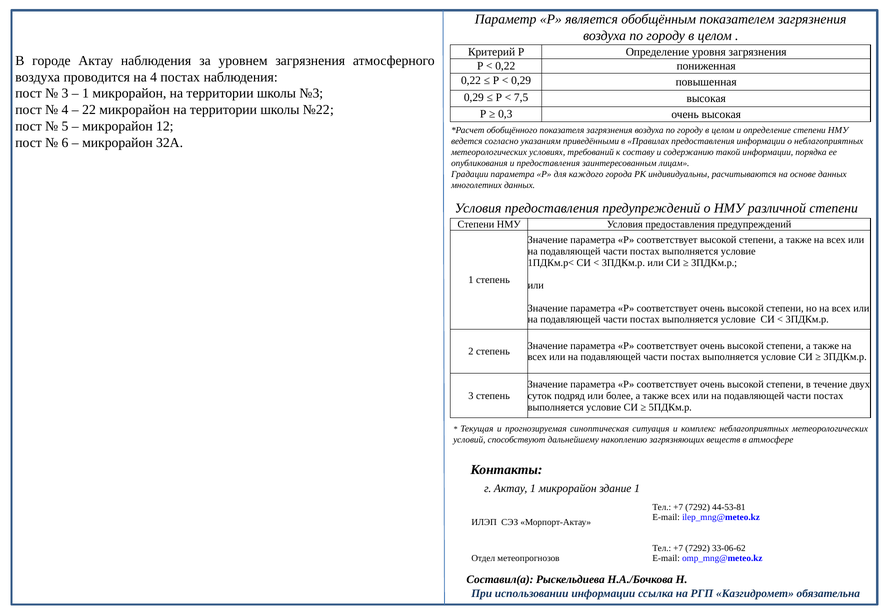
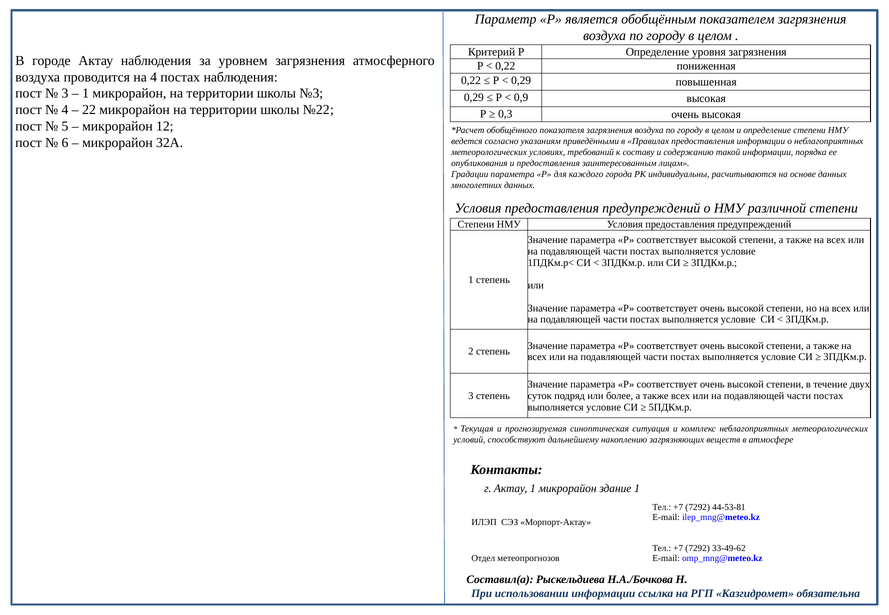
7,5: 7,5 -> 0,9 (521, 97)
33-06-62: 33-06-62 -> 33-49-62 (729, 549)
